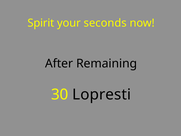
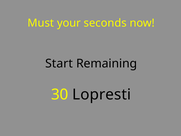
Spirit: Spirit -> Must (41, 23)
After: After -> Start (59, 63)
